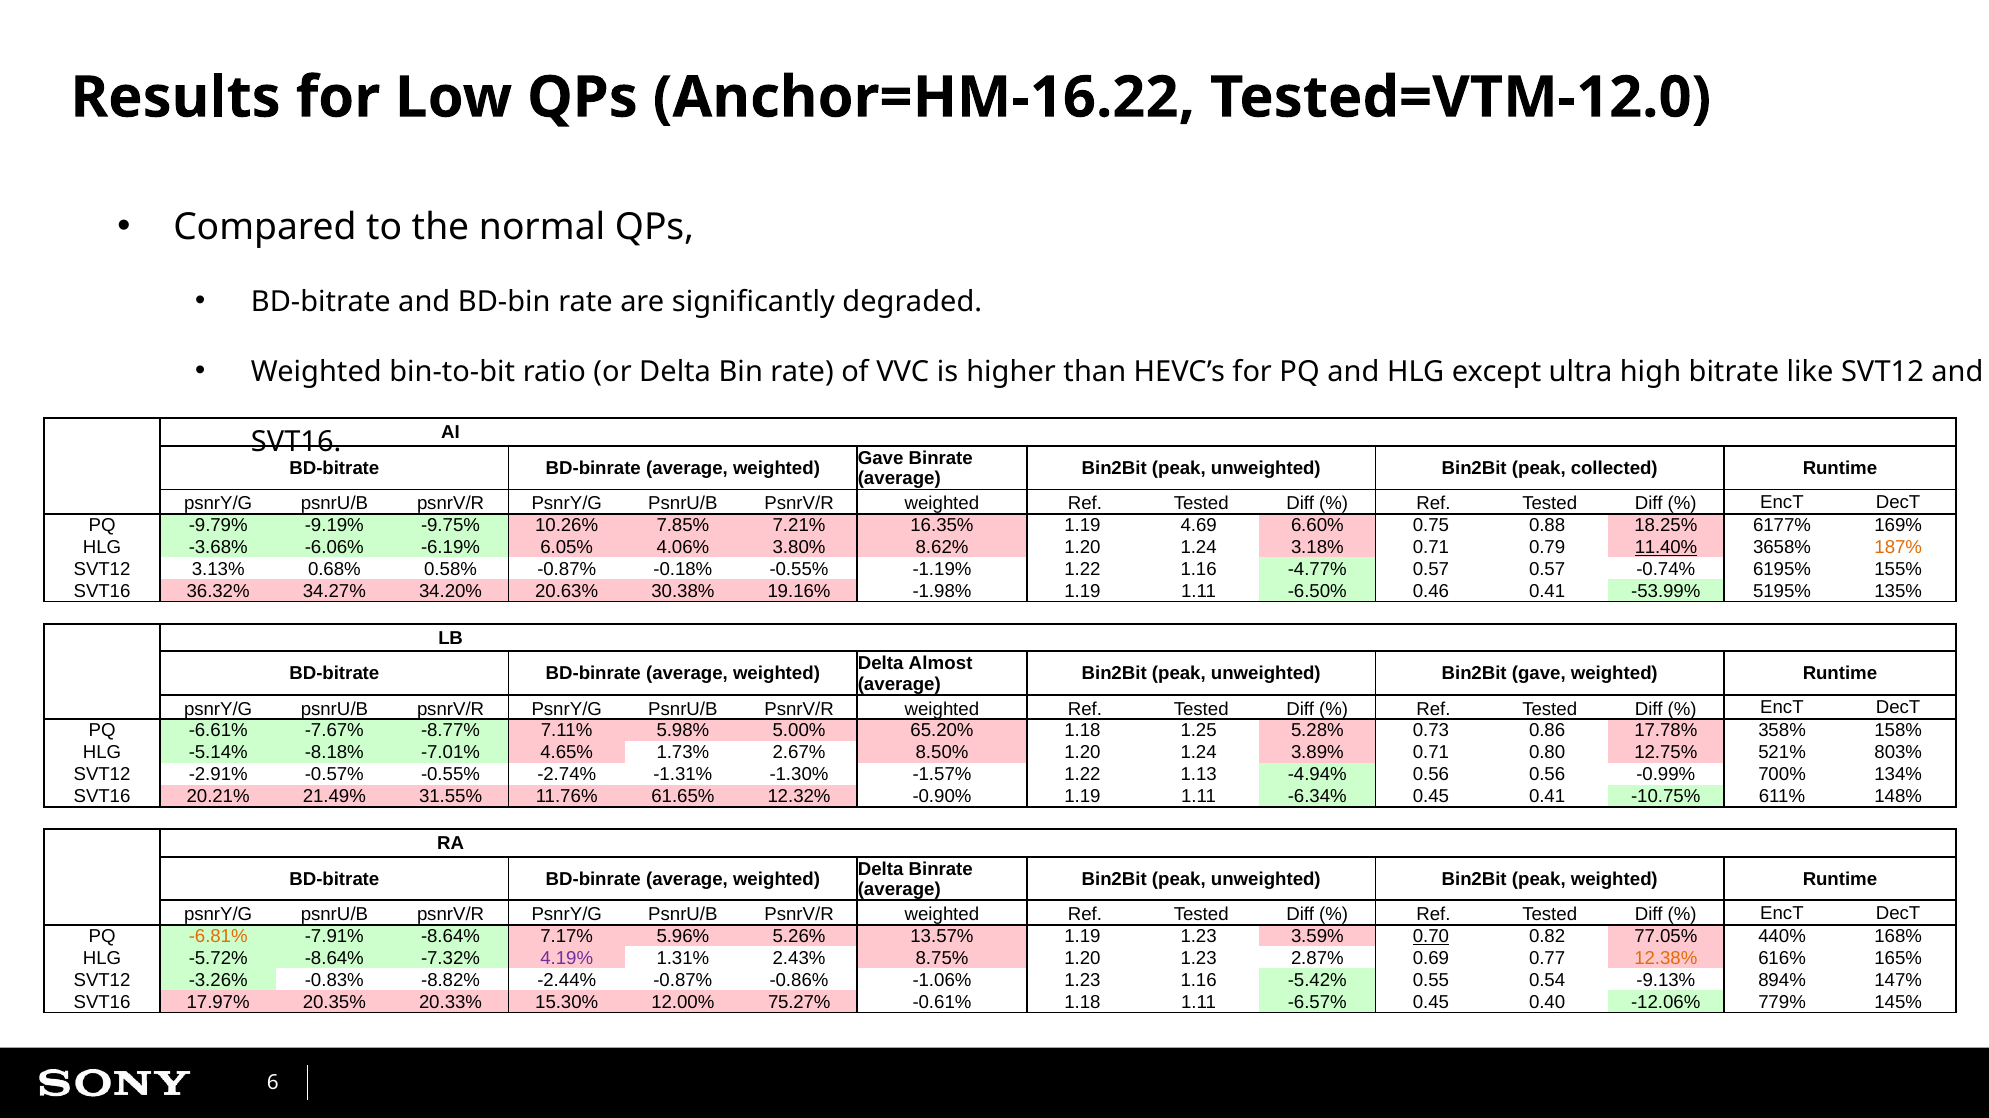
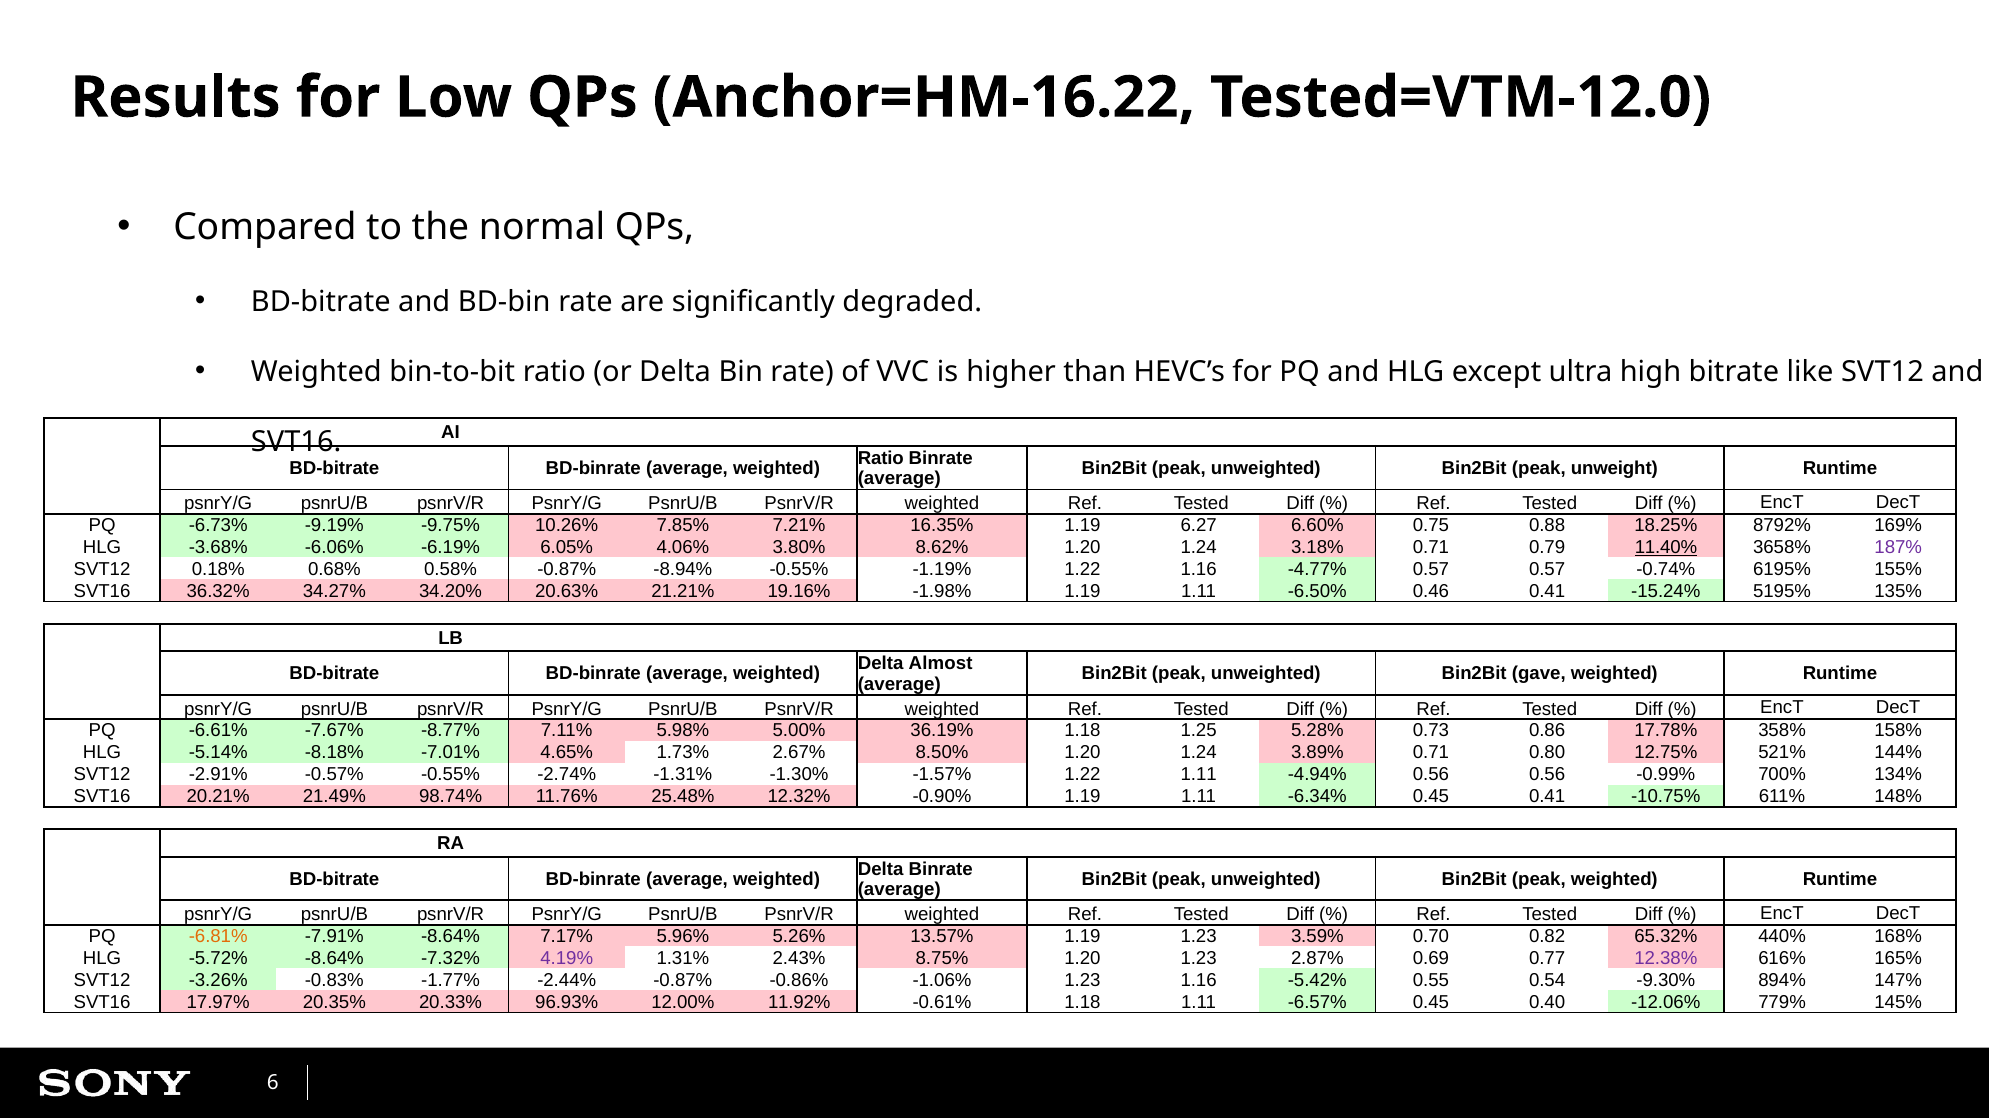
Gave: Gave -> Ratio (881, 458)
collected: collected -> unweight (1614, 468)
-9.79%: -9.79% -> -6.73% (218, 525)
4.69: 4.69 -> 6.27 (1199, 525)
6177%: 6177% -> 8792% (1782, 525)
187% colour: orange -> purple (1898, 547)
3.13%: 3.13% -> 0.18% (218, 569)
-0.18%: -0.18% -> -8.94% (683, 569)
30.38%: 30.38% -> 21.21% (683, 591)
-53.99%: -53.99% -> -15.24% (1666, 591)
65.20%: 65.20% -> 36.19% (942, 731)
803%: 803% -> 144% (1898, 753)
1.22 1.13: 1.13 -> 1.11 (1199, 774)
31.55%: 31.55% -> 98.74% (451, 796)
61.65%: 61.65% -> 25.48% (683, 796)
0.70 underline: present -> none (1431, 936)
77.05%: 77.05% -> 65.32% (1666, 936)
12.38% colour: orange -> purple (1666, 958)
-8.82%: -8.82% -> -1.77% (451, 980)
-9.13%: -9.13% -> -9.30% (1666, 980)
15.30%: 15.30% -> 96.93% (567, 1002)
75.27%: 75.27% -> 11.92% (799, 1002)
